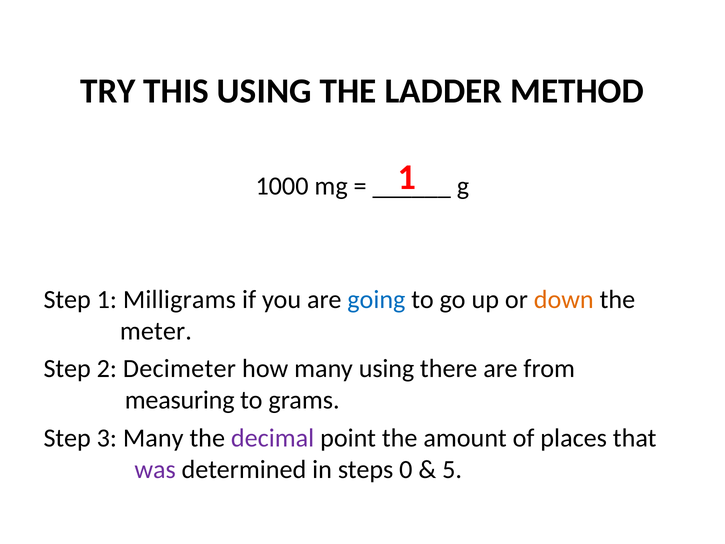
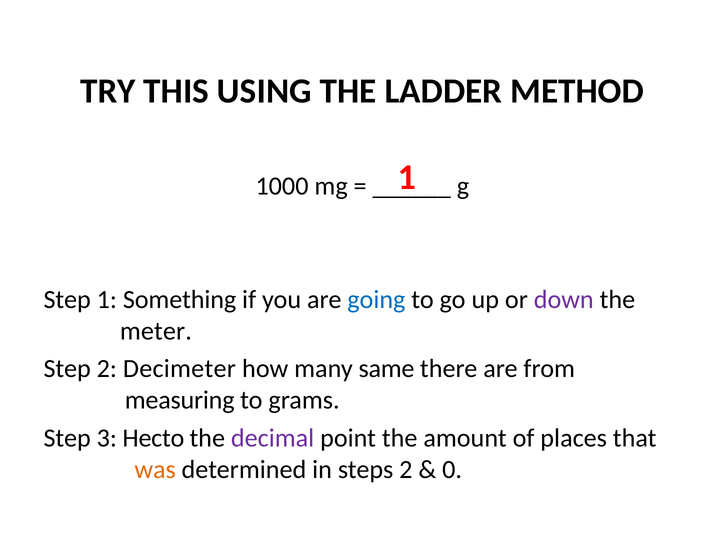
Milligrams: Milligrams -> Something (180, 299)
down colour: orange -> purple (564, 299)
many using: using -> same (387, 369)
3 Many: Many -> Hecto (153, 438)
was colour: purple -> orange (155, 469)
steps 0: 0 -> 2 (406, 469)
5: 5 -> 0 (452, 469)
